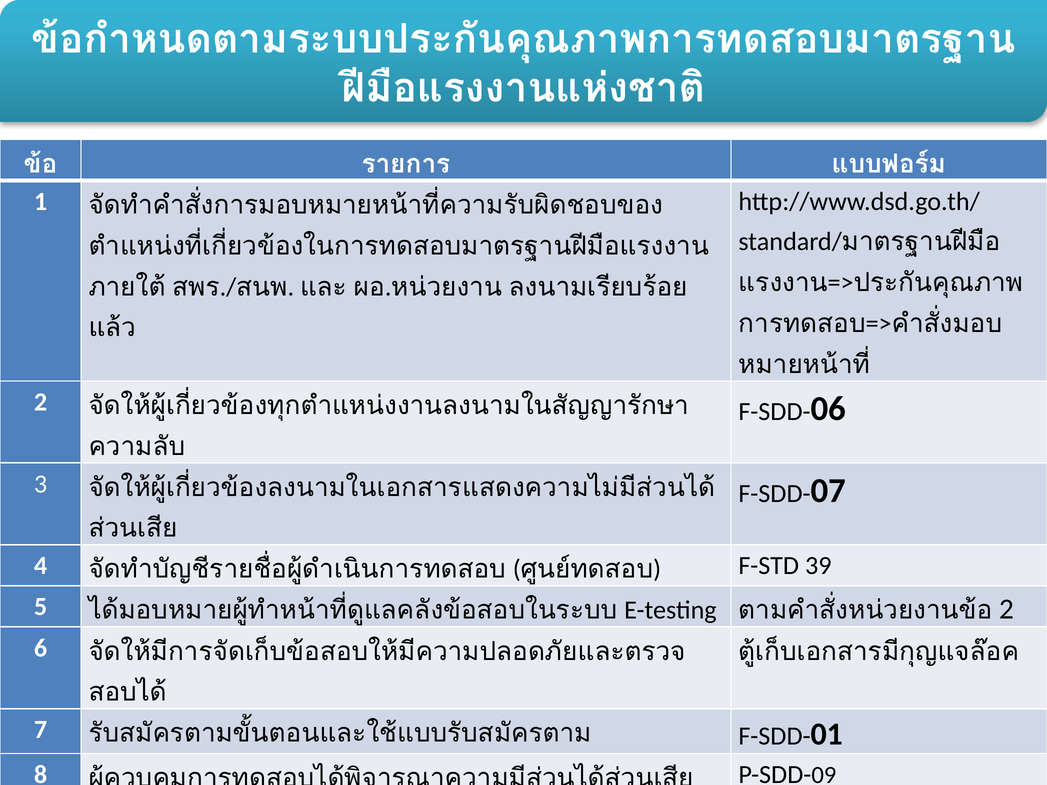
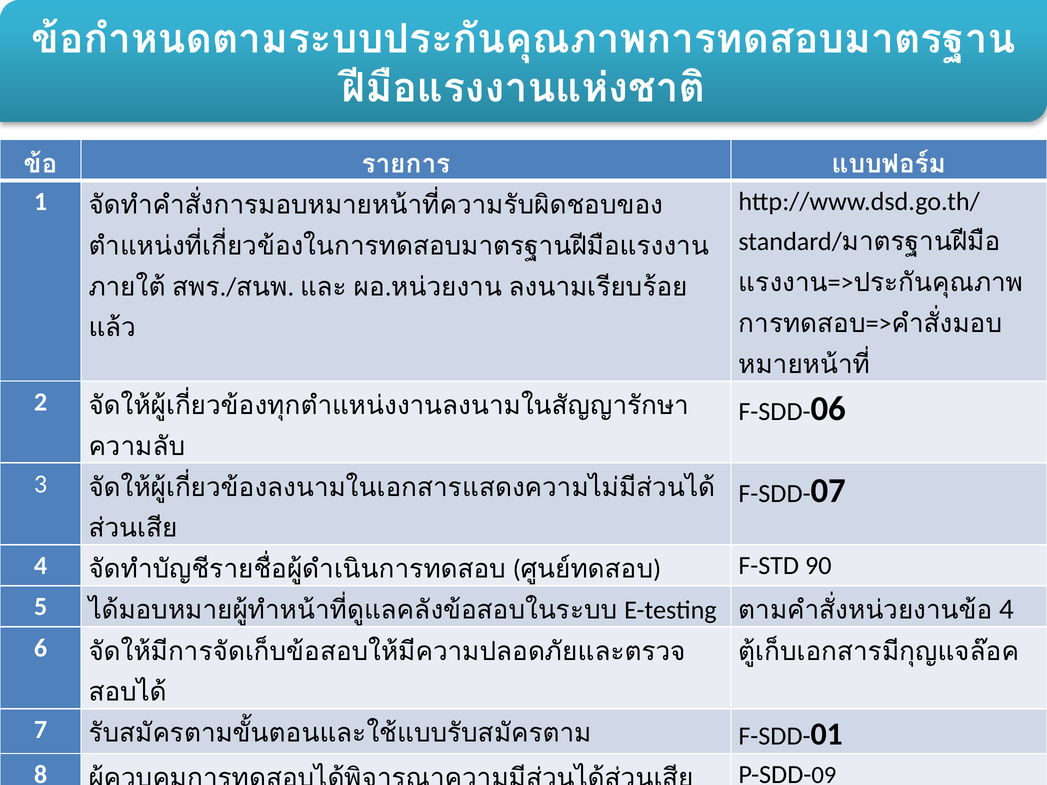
39: 39 -> 90 (818, 566)
2: 2 -> 4 (1007, 610)
